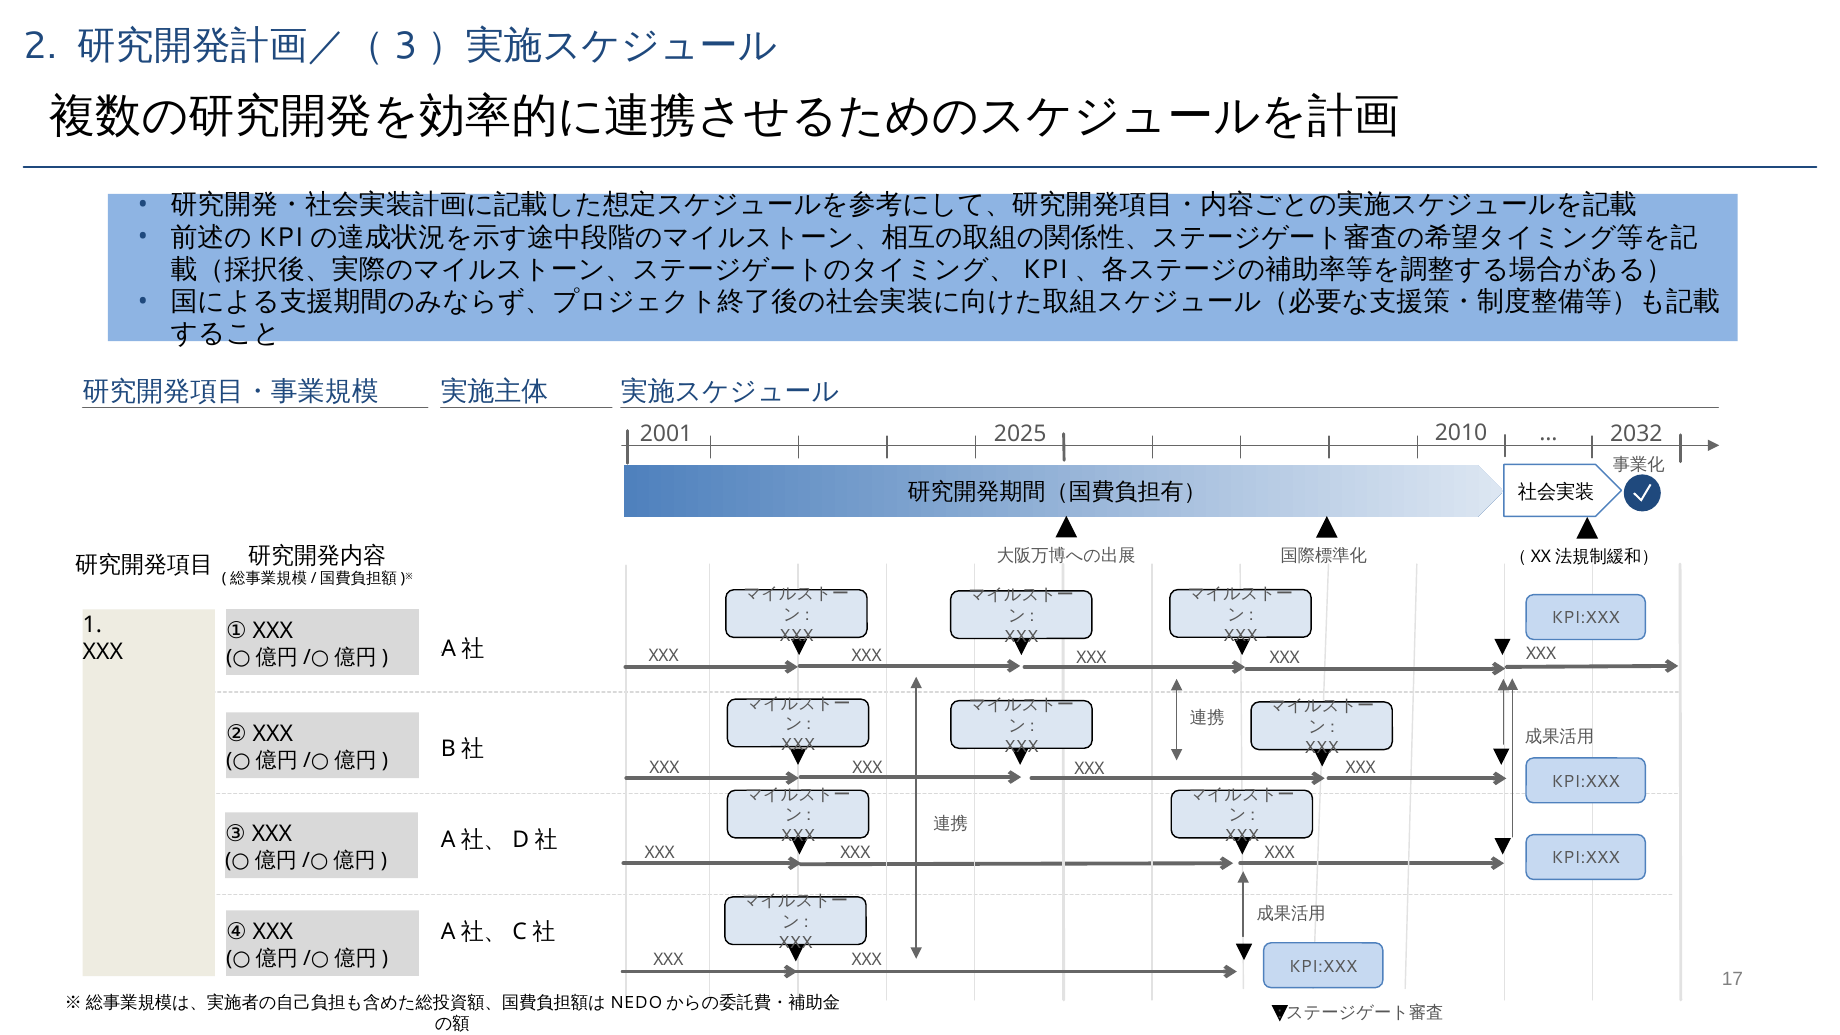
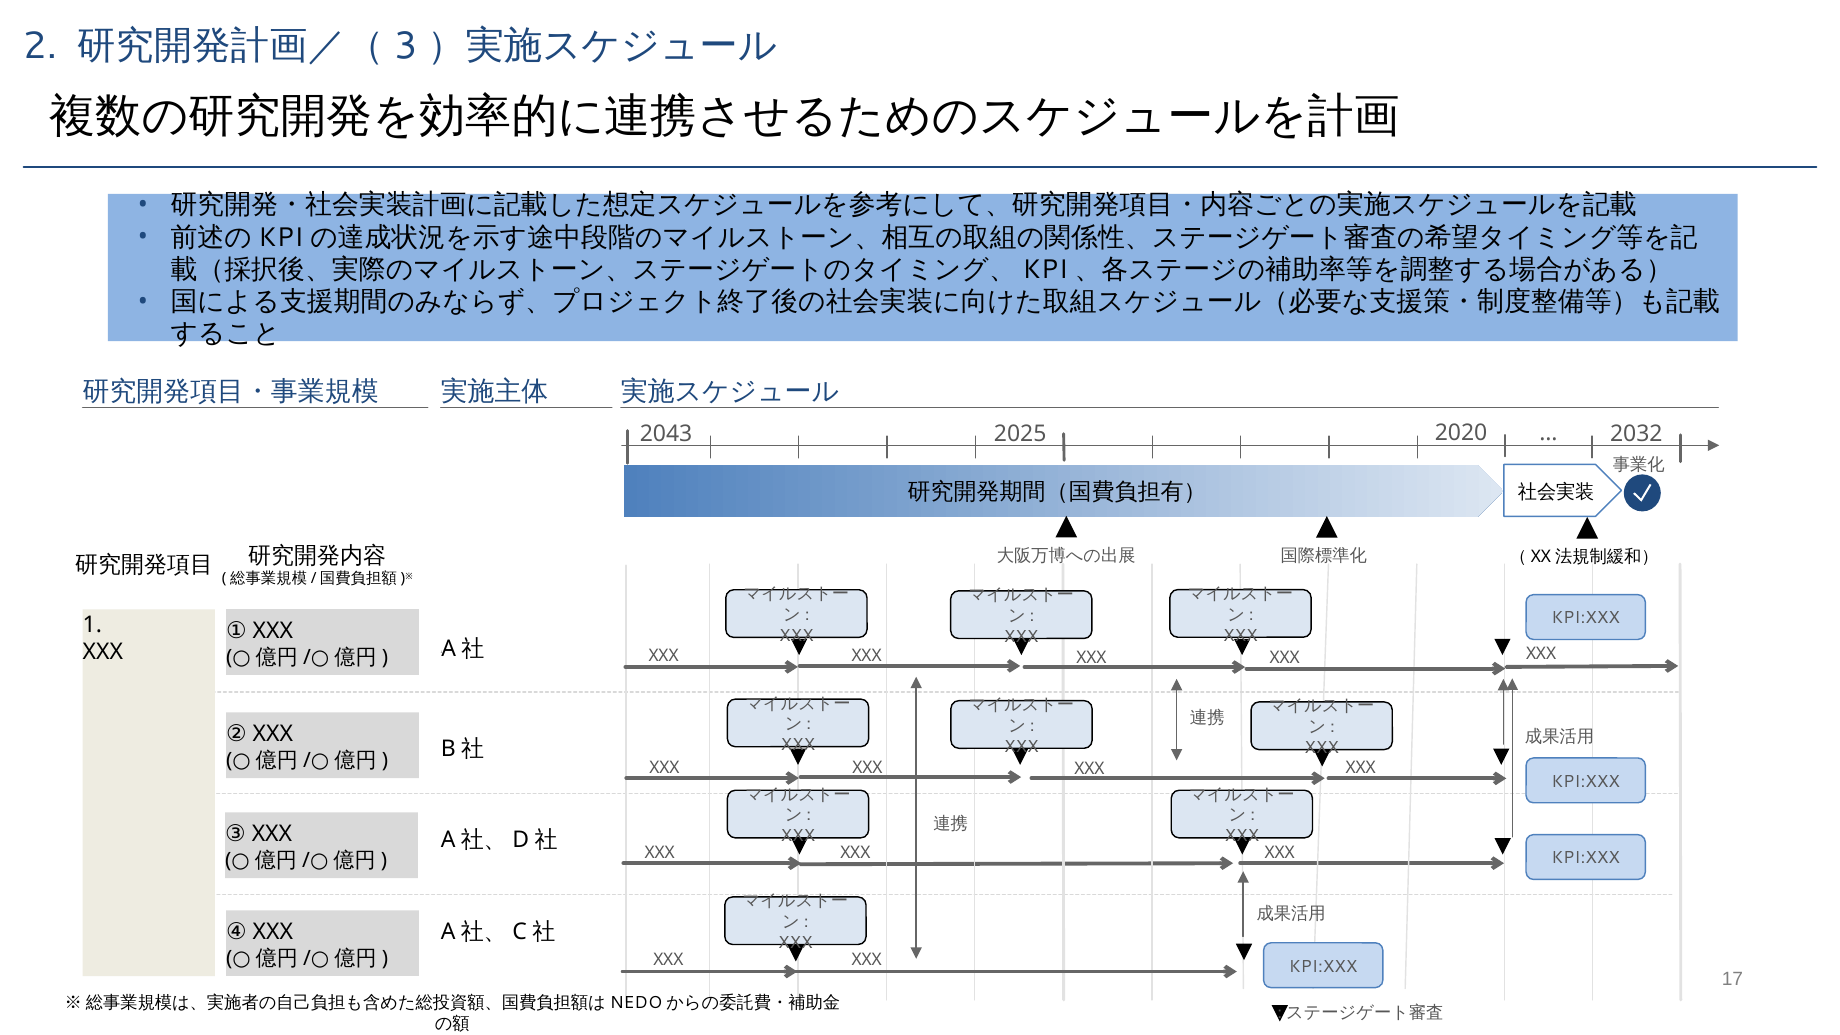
2001: 2001 -> 2043 (666, 434)
2010: 2010 -> 2020 (1461, 433)
